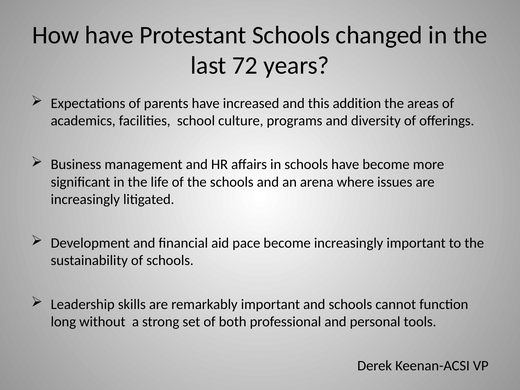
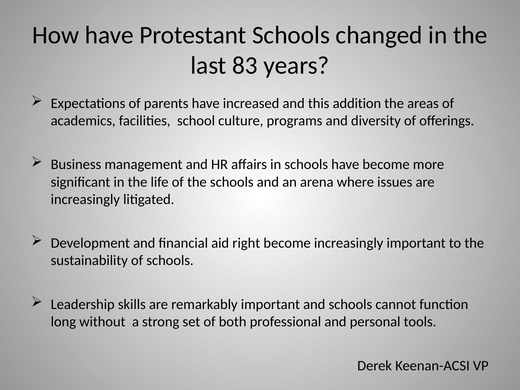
72: 72 -> 83 (245, 65)
pace: pace -> right (246, 243)
